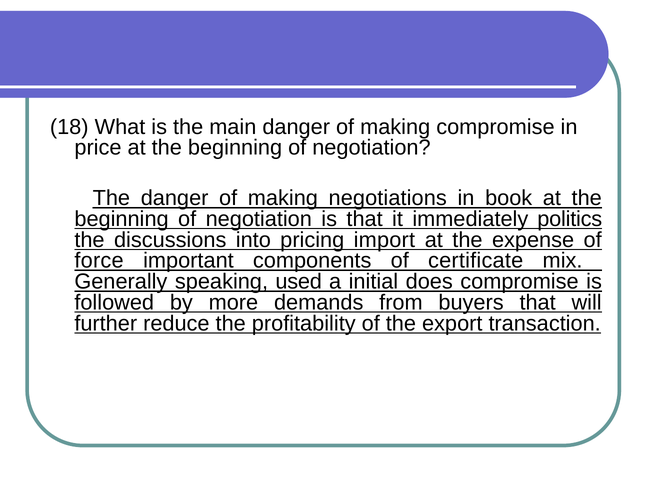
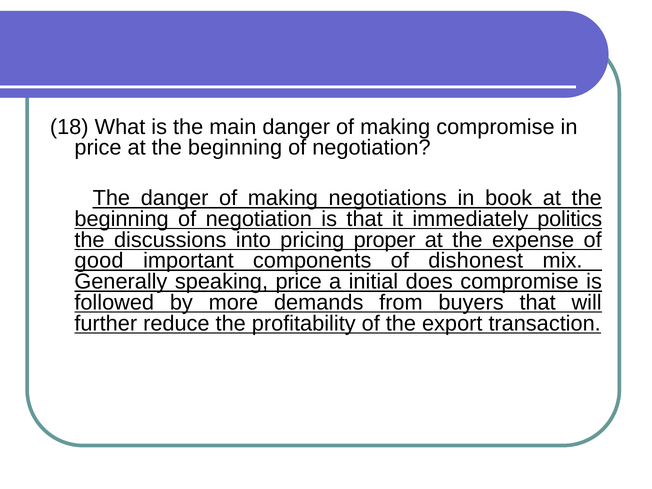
import: import -> proper (385, 240)
force: force -> good (99, 261)
certificate: certificate -> dishonest (476, 261)
speaking used: used -> price (299, 282)
